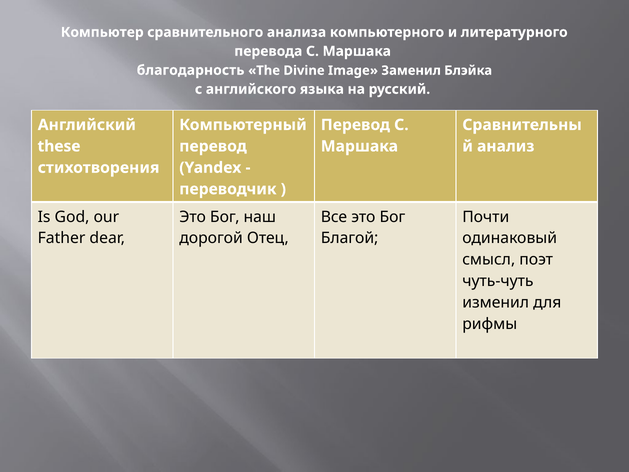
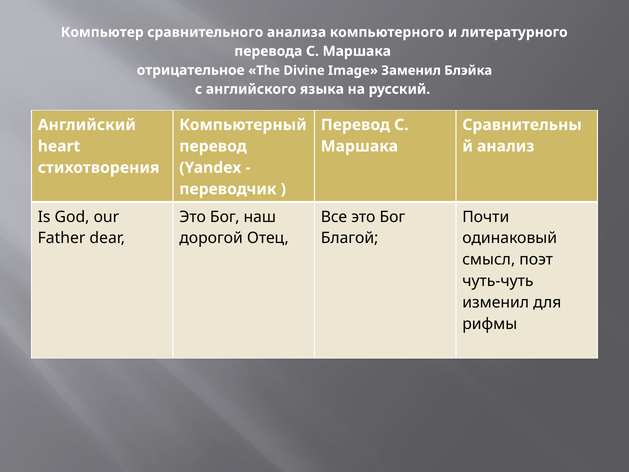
благодарность: благодарность -> отрицательное (191, 70)
these: these -> heart (59, 146)
